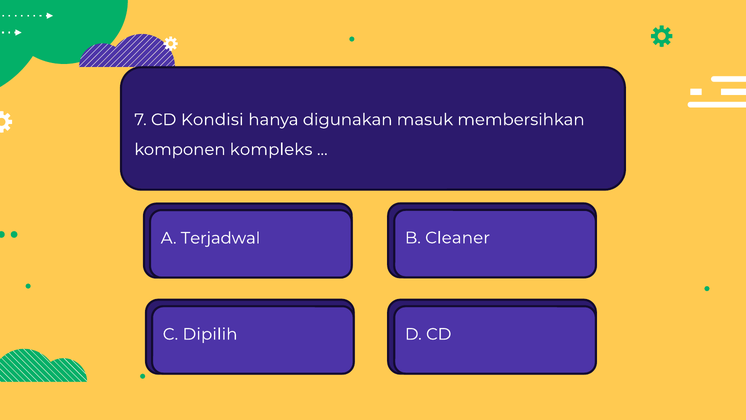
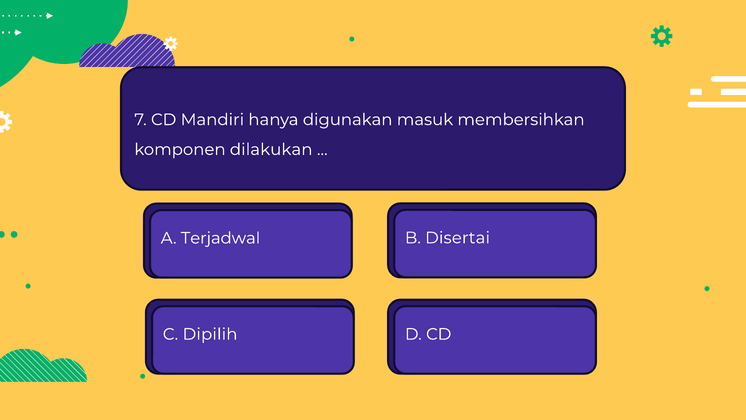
Kondisi: Kondisi -> Mandiri (212, 120)
kompleks: kompleks -> dilakukan (271, 149)
Cleaner: Cleaner -> Disertai (458, 238)
